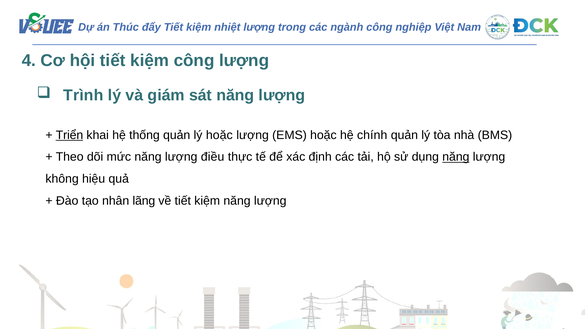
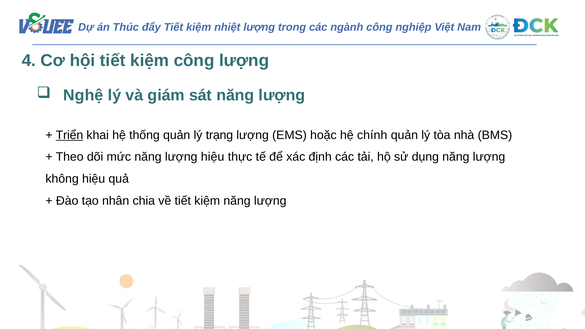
Trình: Trình -> Nghệ (83, 95)
lý hoặc: hoặc -> trạng (219, 135)
lượng điều: điều -> hiệu (213, 157)
năng underline: present -> none (456, 157)
lãng: lãng -> chia (144, 201)
